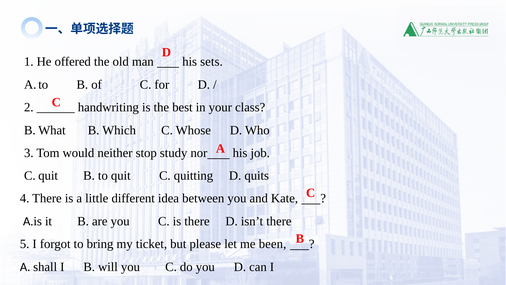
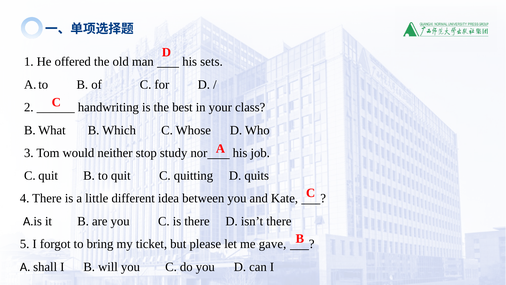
been: been -> gave (273, 244)
